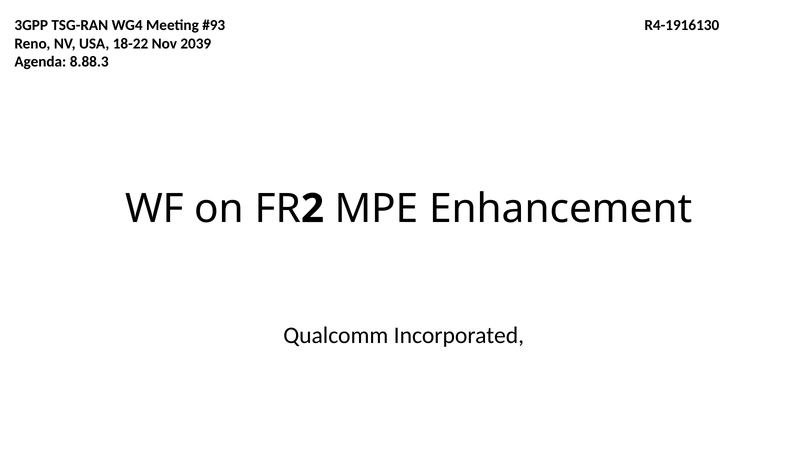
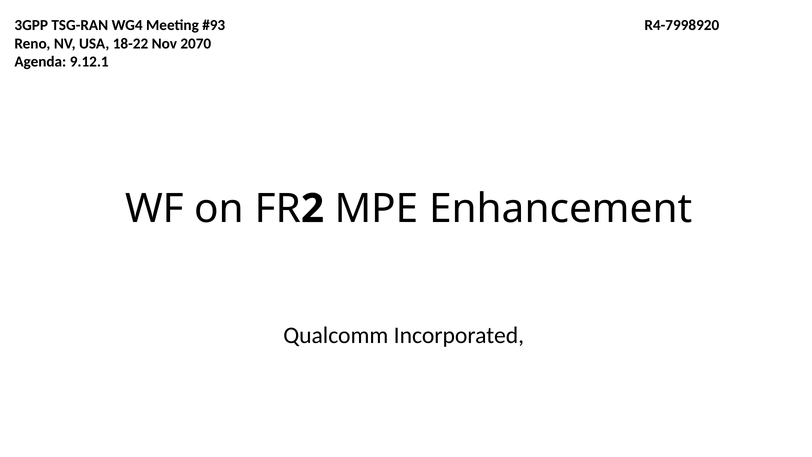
R4-1916130: R4-1916130 -> R4-7998920 (682, 25)
2039: 2039 -> 2070 (196, 43)
8.88.3: 8.88.3 -> 9.12.1 (89, 62)
